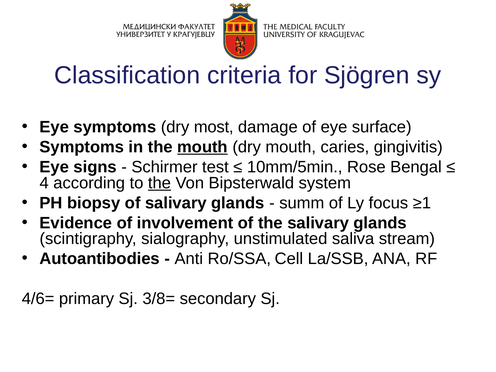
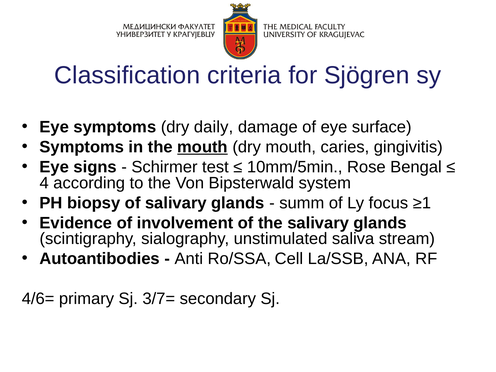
most: most -> daily (214, 127)
the underline: present -> none (159, 183)
3/8=: 3/8= -> 3/7= (159, 299)
